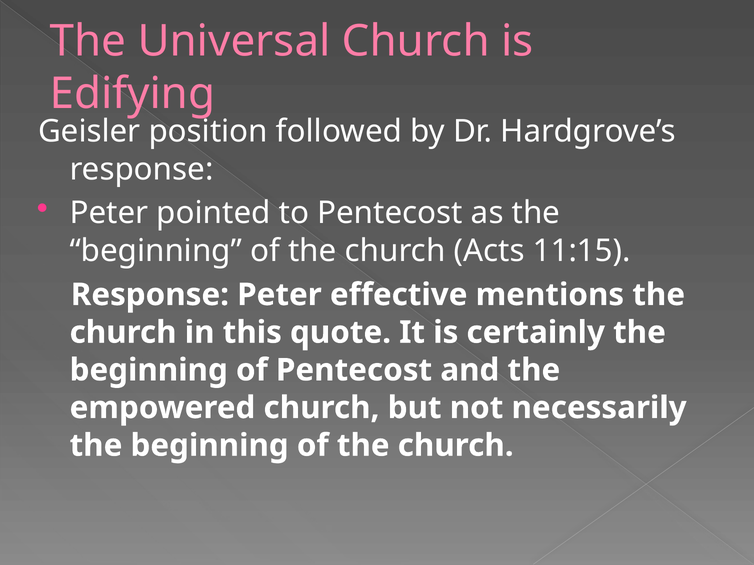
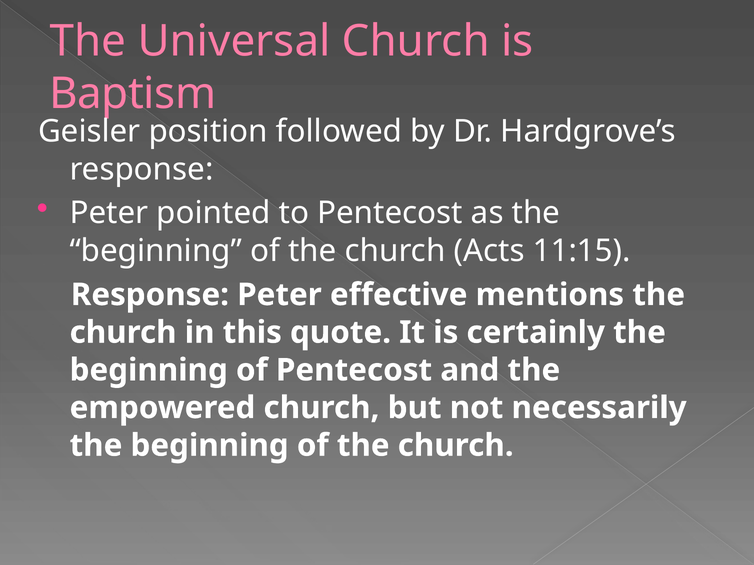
Edifying: Edifying -> Baptism (133, 94)
